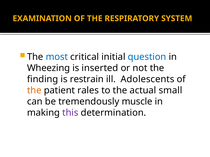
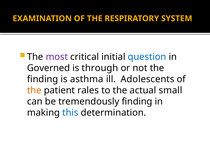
most colour: blue -> purple (57, 57)
Wheezing: Wheezing -> Governed (48, 68)
inserted: inserted -> through (100, 68)
restrain: restrain -> asthma (87, 79)
tremendously muscle: muscle -> finding (137, 102)
this colour: purple -> blue (70, 113)
